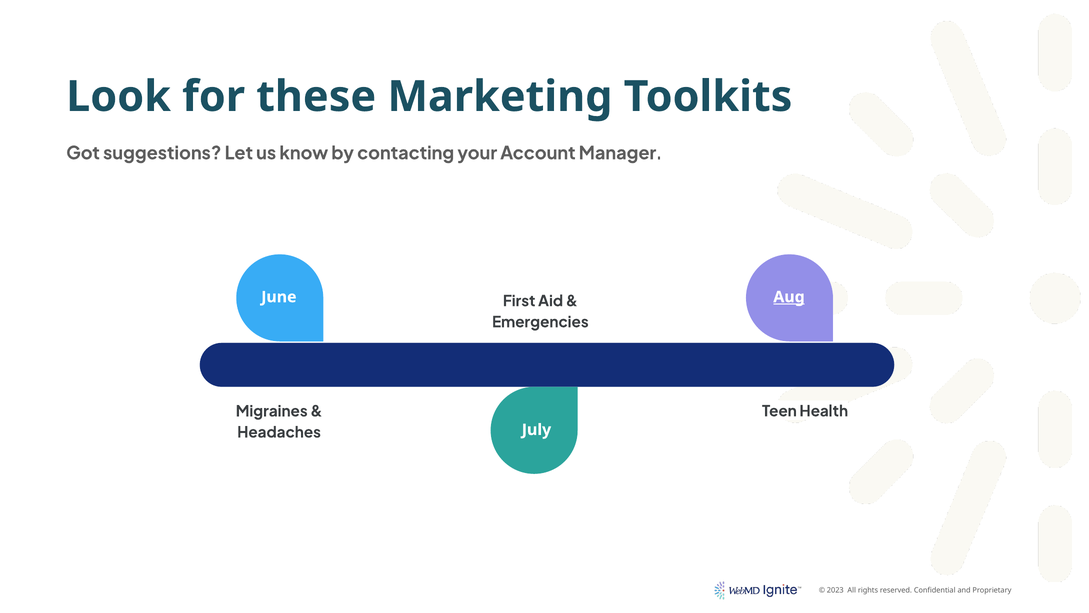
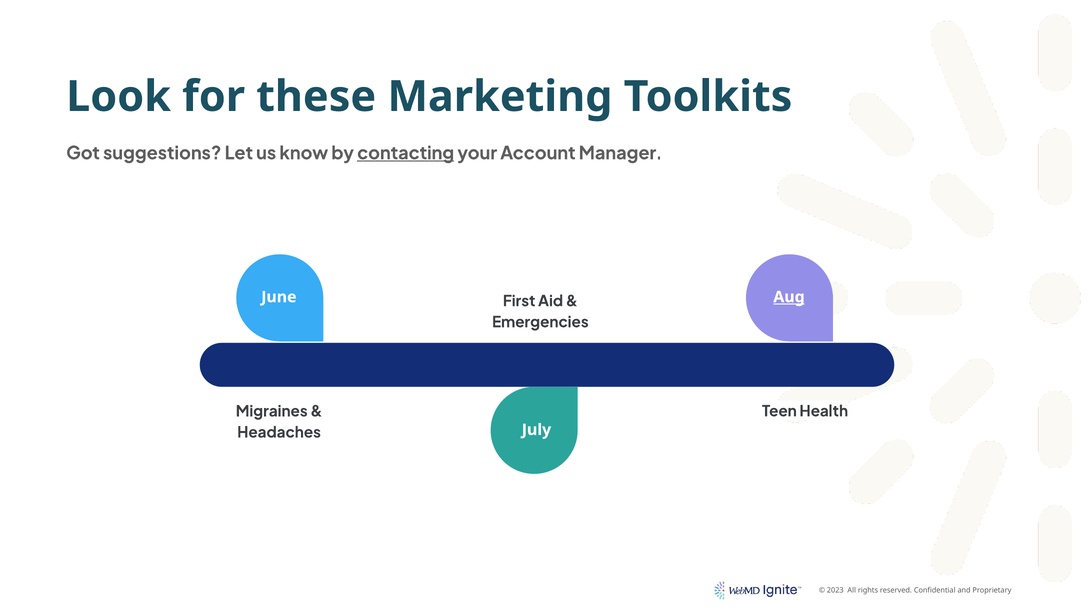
contacting underline: none -> present (406, 153)
